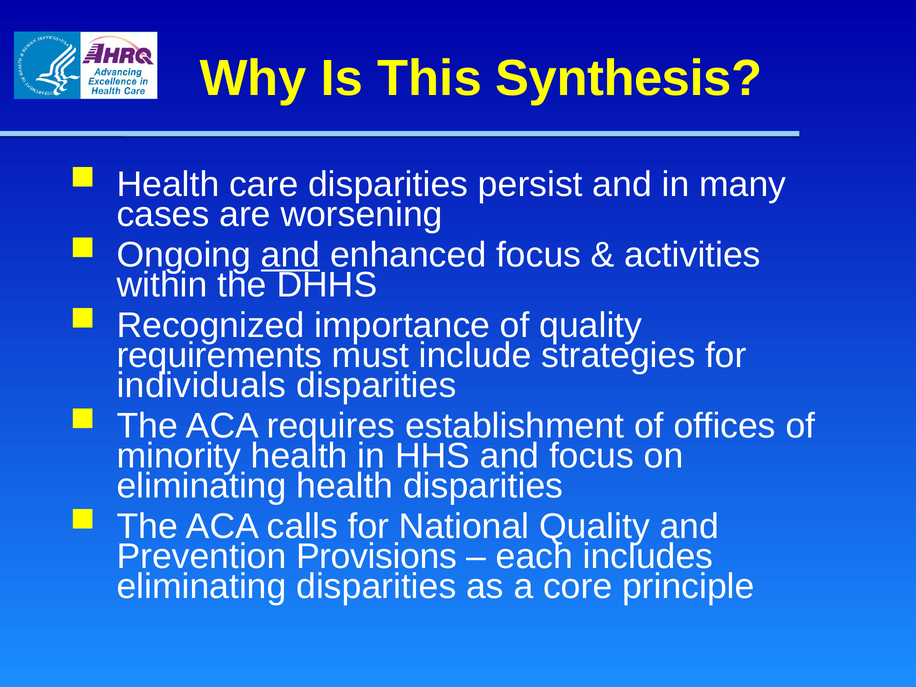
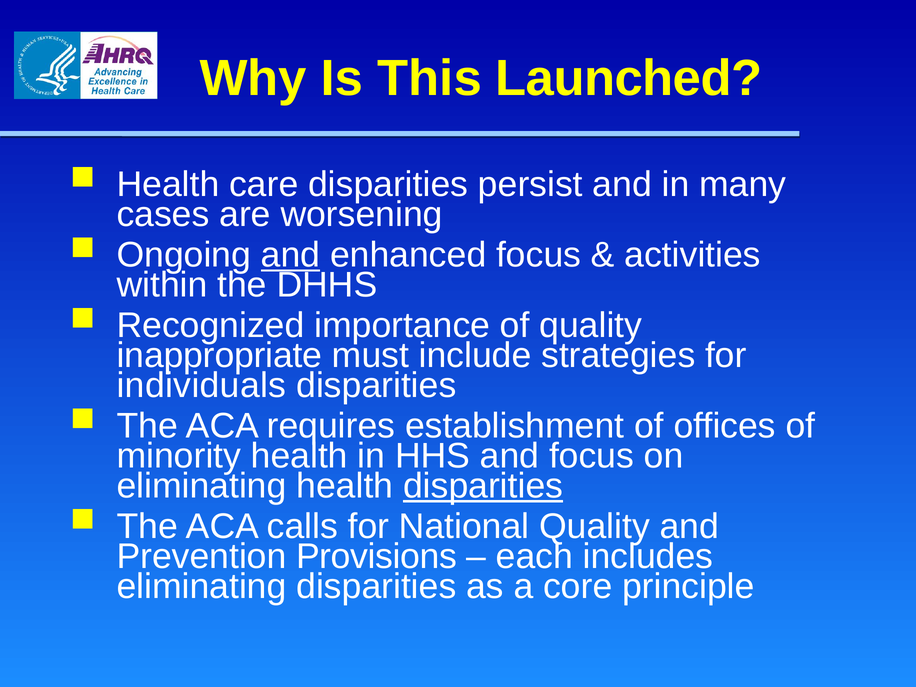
Synthesis: Synthesis -> Launched (629, 78)
requirements: requirements -> inappropriate (219, 356)
disparities underline: none -> present (483, 486)
